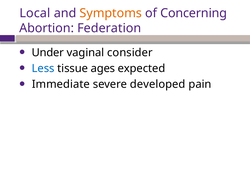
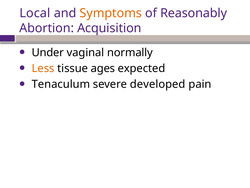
Concerning: Concerning -> Reasonably (194, 13)
Federation: Federation -> Acquisition (109, 28)
consider: consider -> normally (130, 52)
Less colour: blue -> orange (43, 68)
Immediate: Immediate -> Tenaculum (61, 84)
